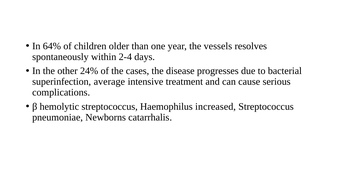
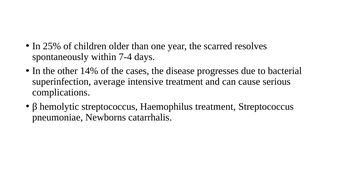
64%: 64% -> 25% (52, 46)
vessels: vessels -> scarred (218, 46)
2-4: 2-4 -> 7-4 (125, 57)
24%: 24% -> 14% (89, 71)
Haemophilus increased: increased -> treatment (216, 106)
